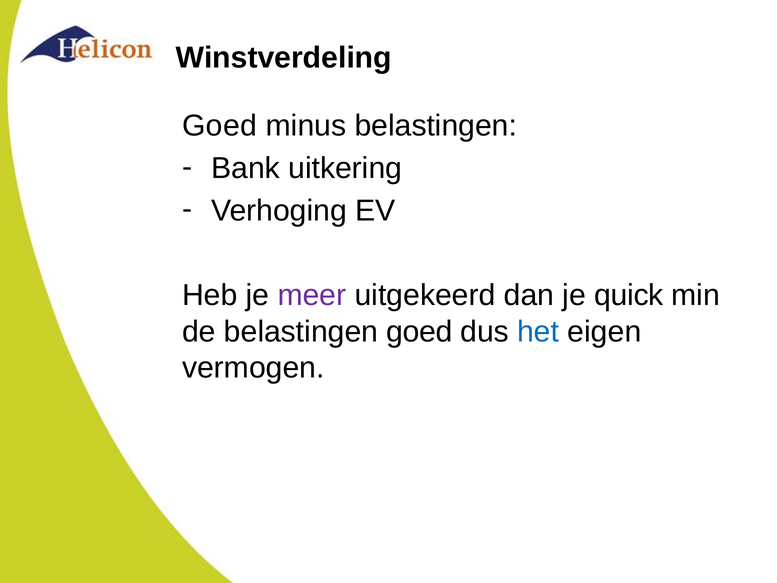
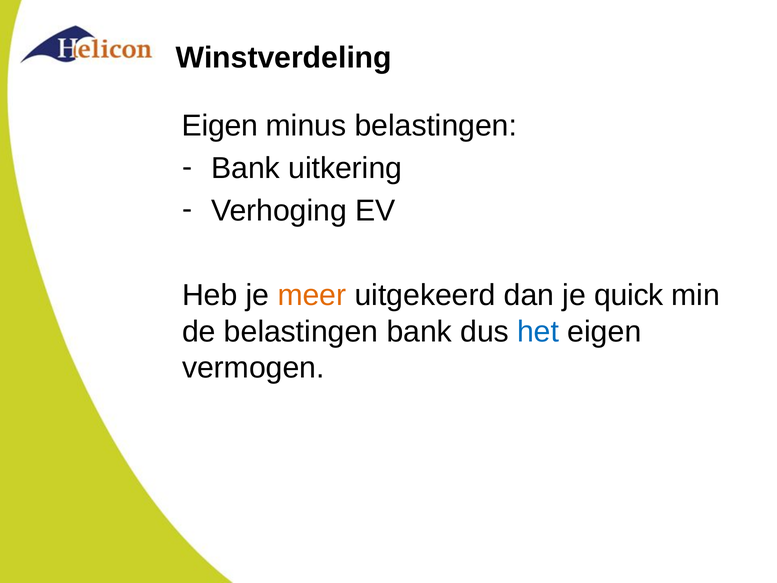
Goed: Goed -> Eigen (220, 126)
meer colour: purple -> orange (312, 295)
belastingen goed: goed -> bank (419, 331)
